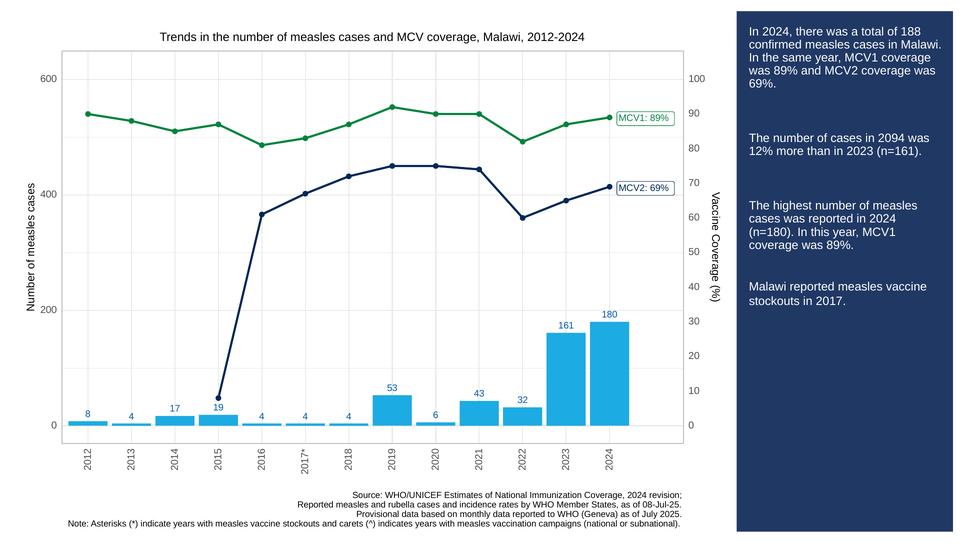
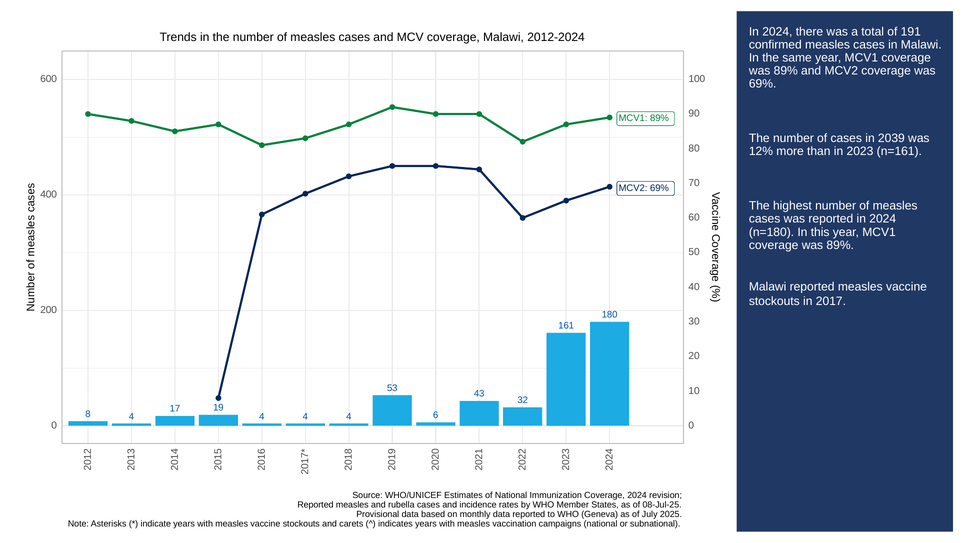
188: 188 -> 191 (911, 32)
2094: 2094 -> 2039 (891, 138)
